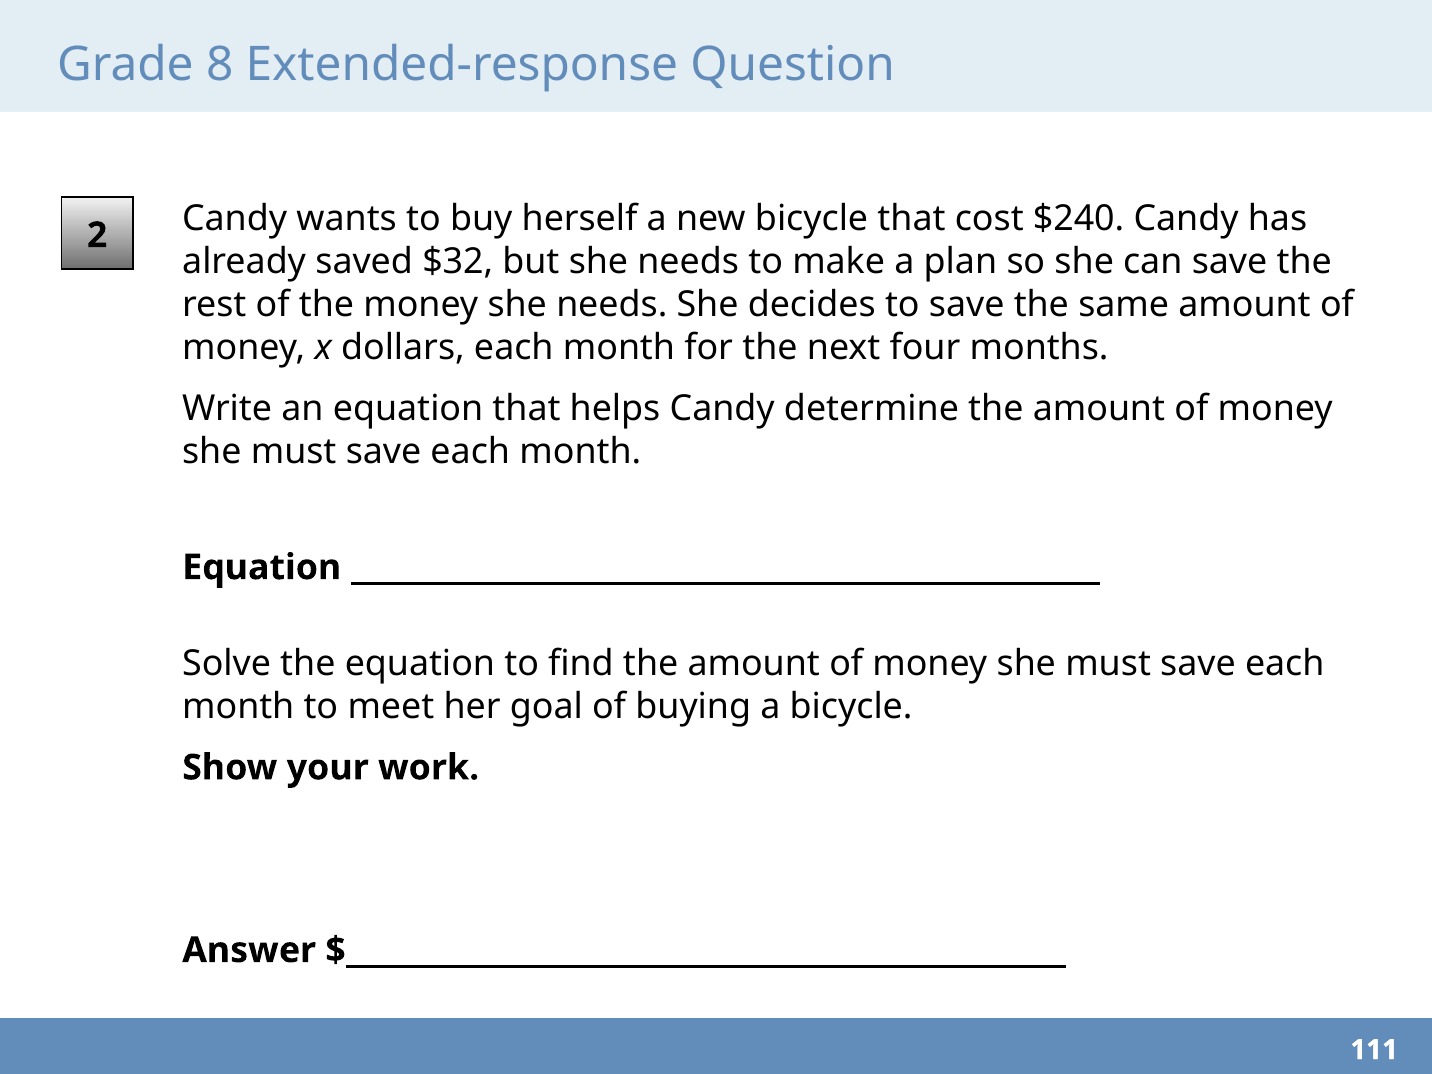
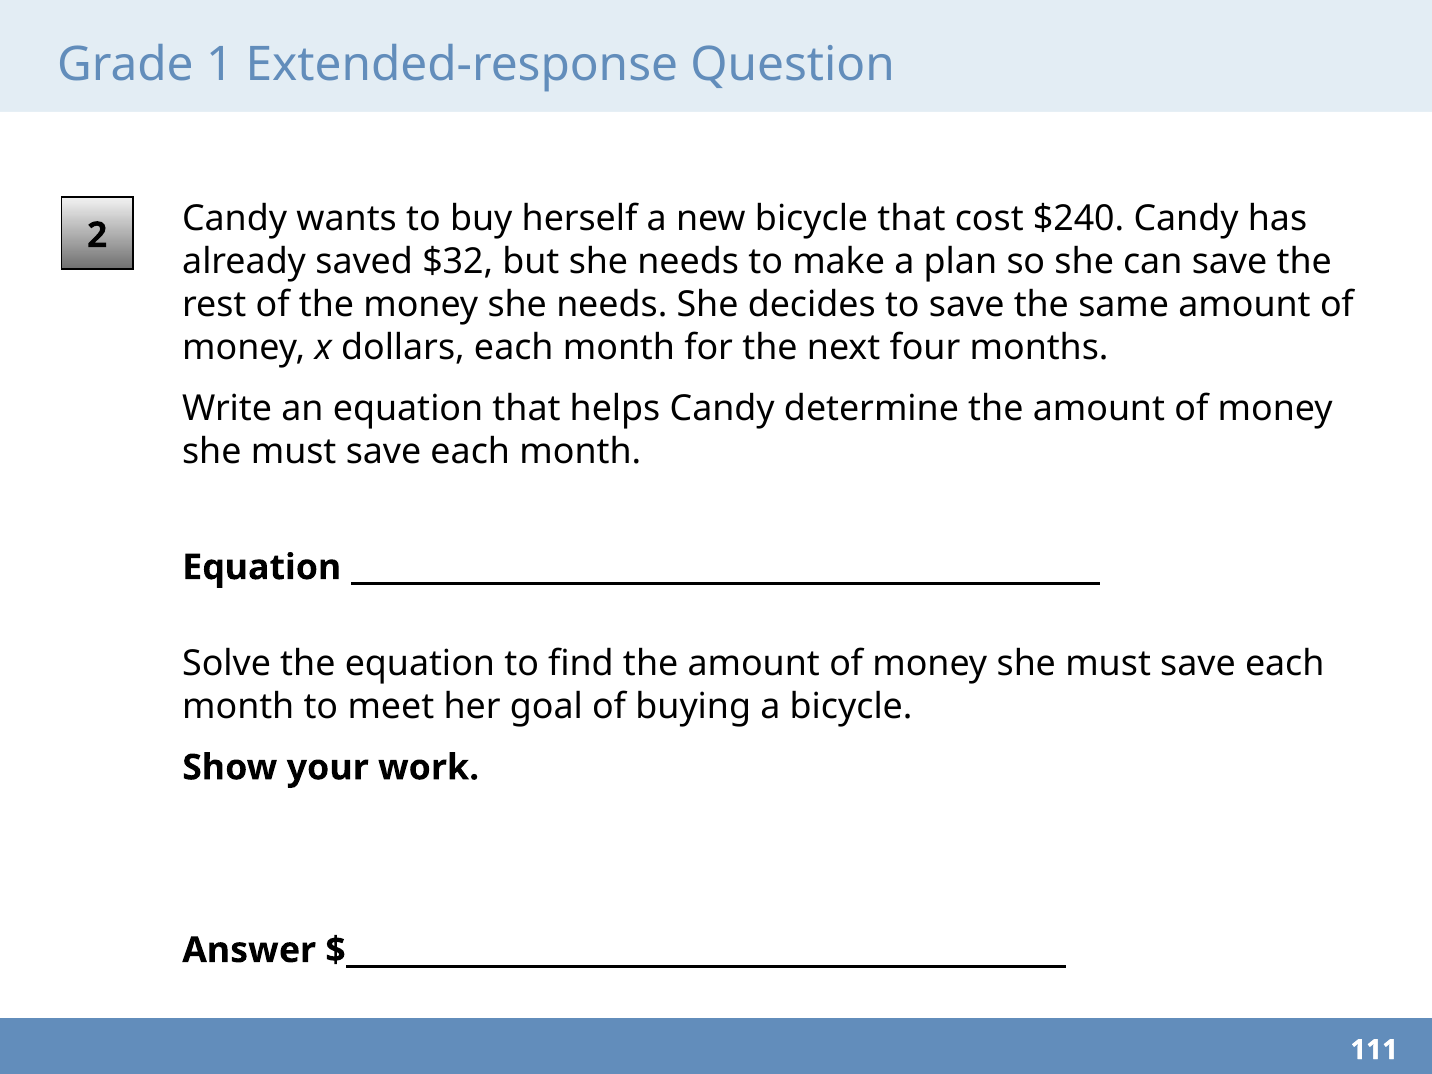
8: 8 -> 1 (220, 65)
